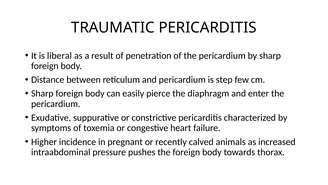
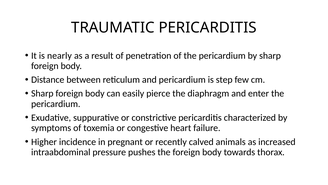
liberal: liberal -> nearly (59, 55)
